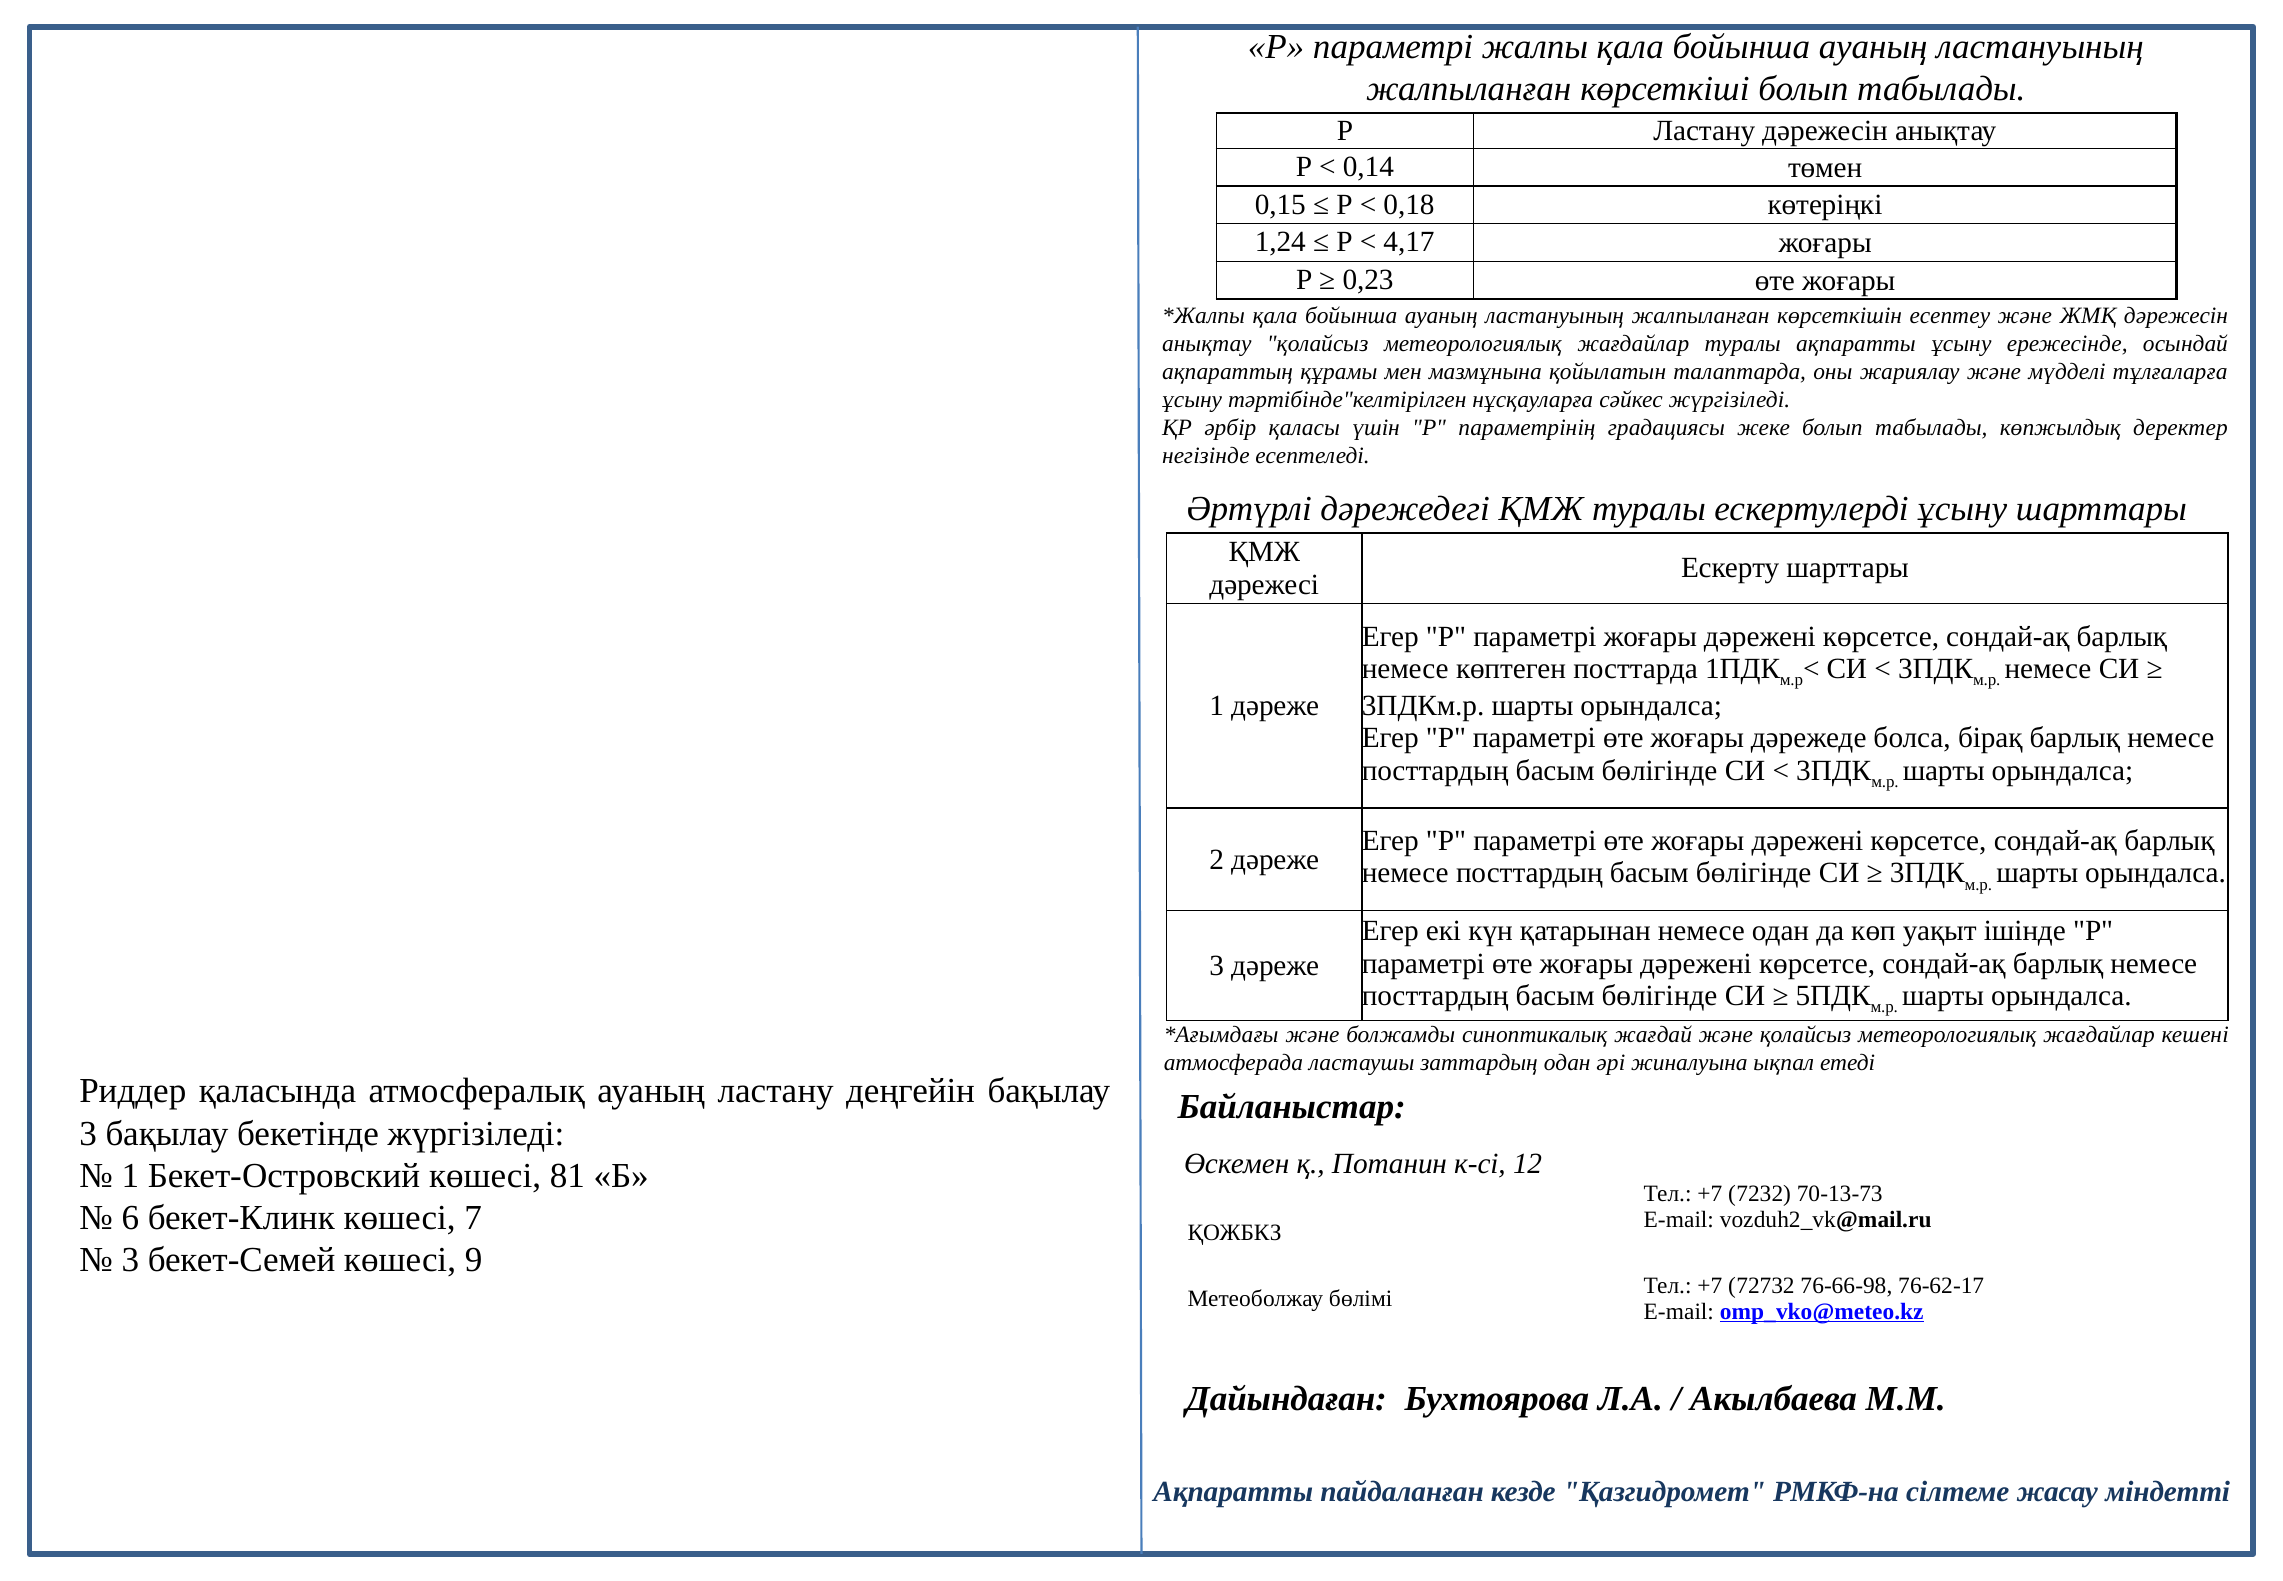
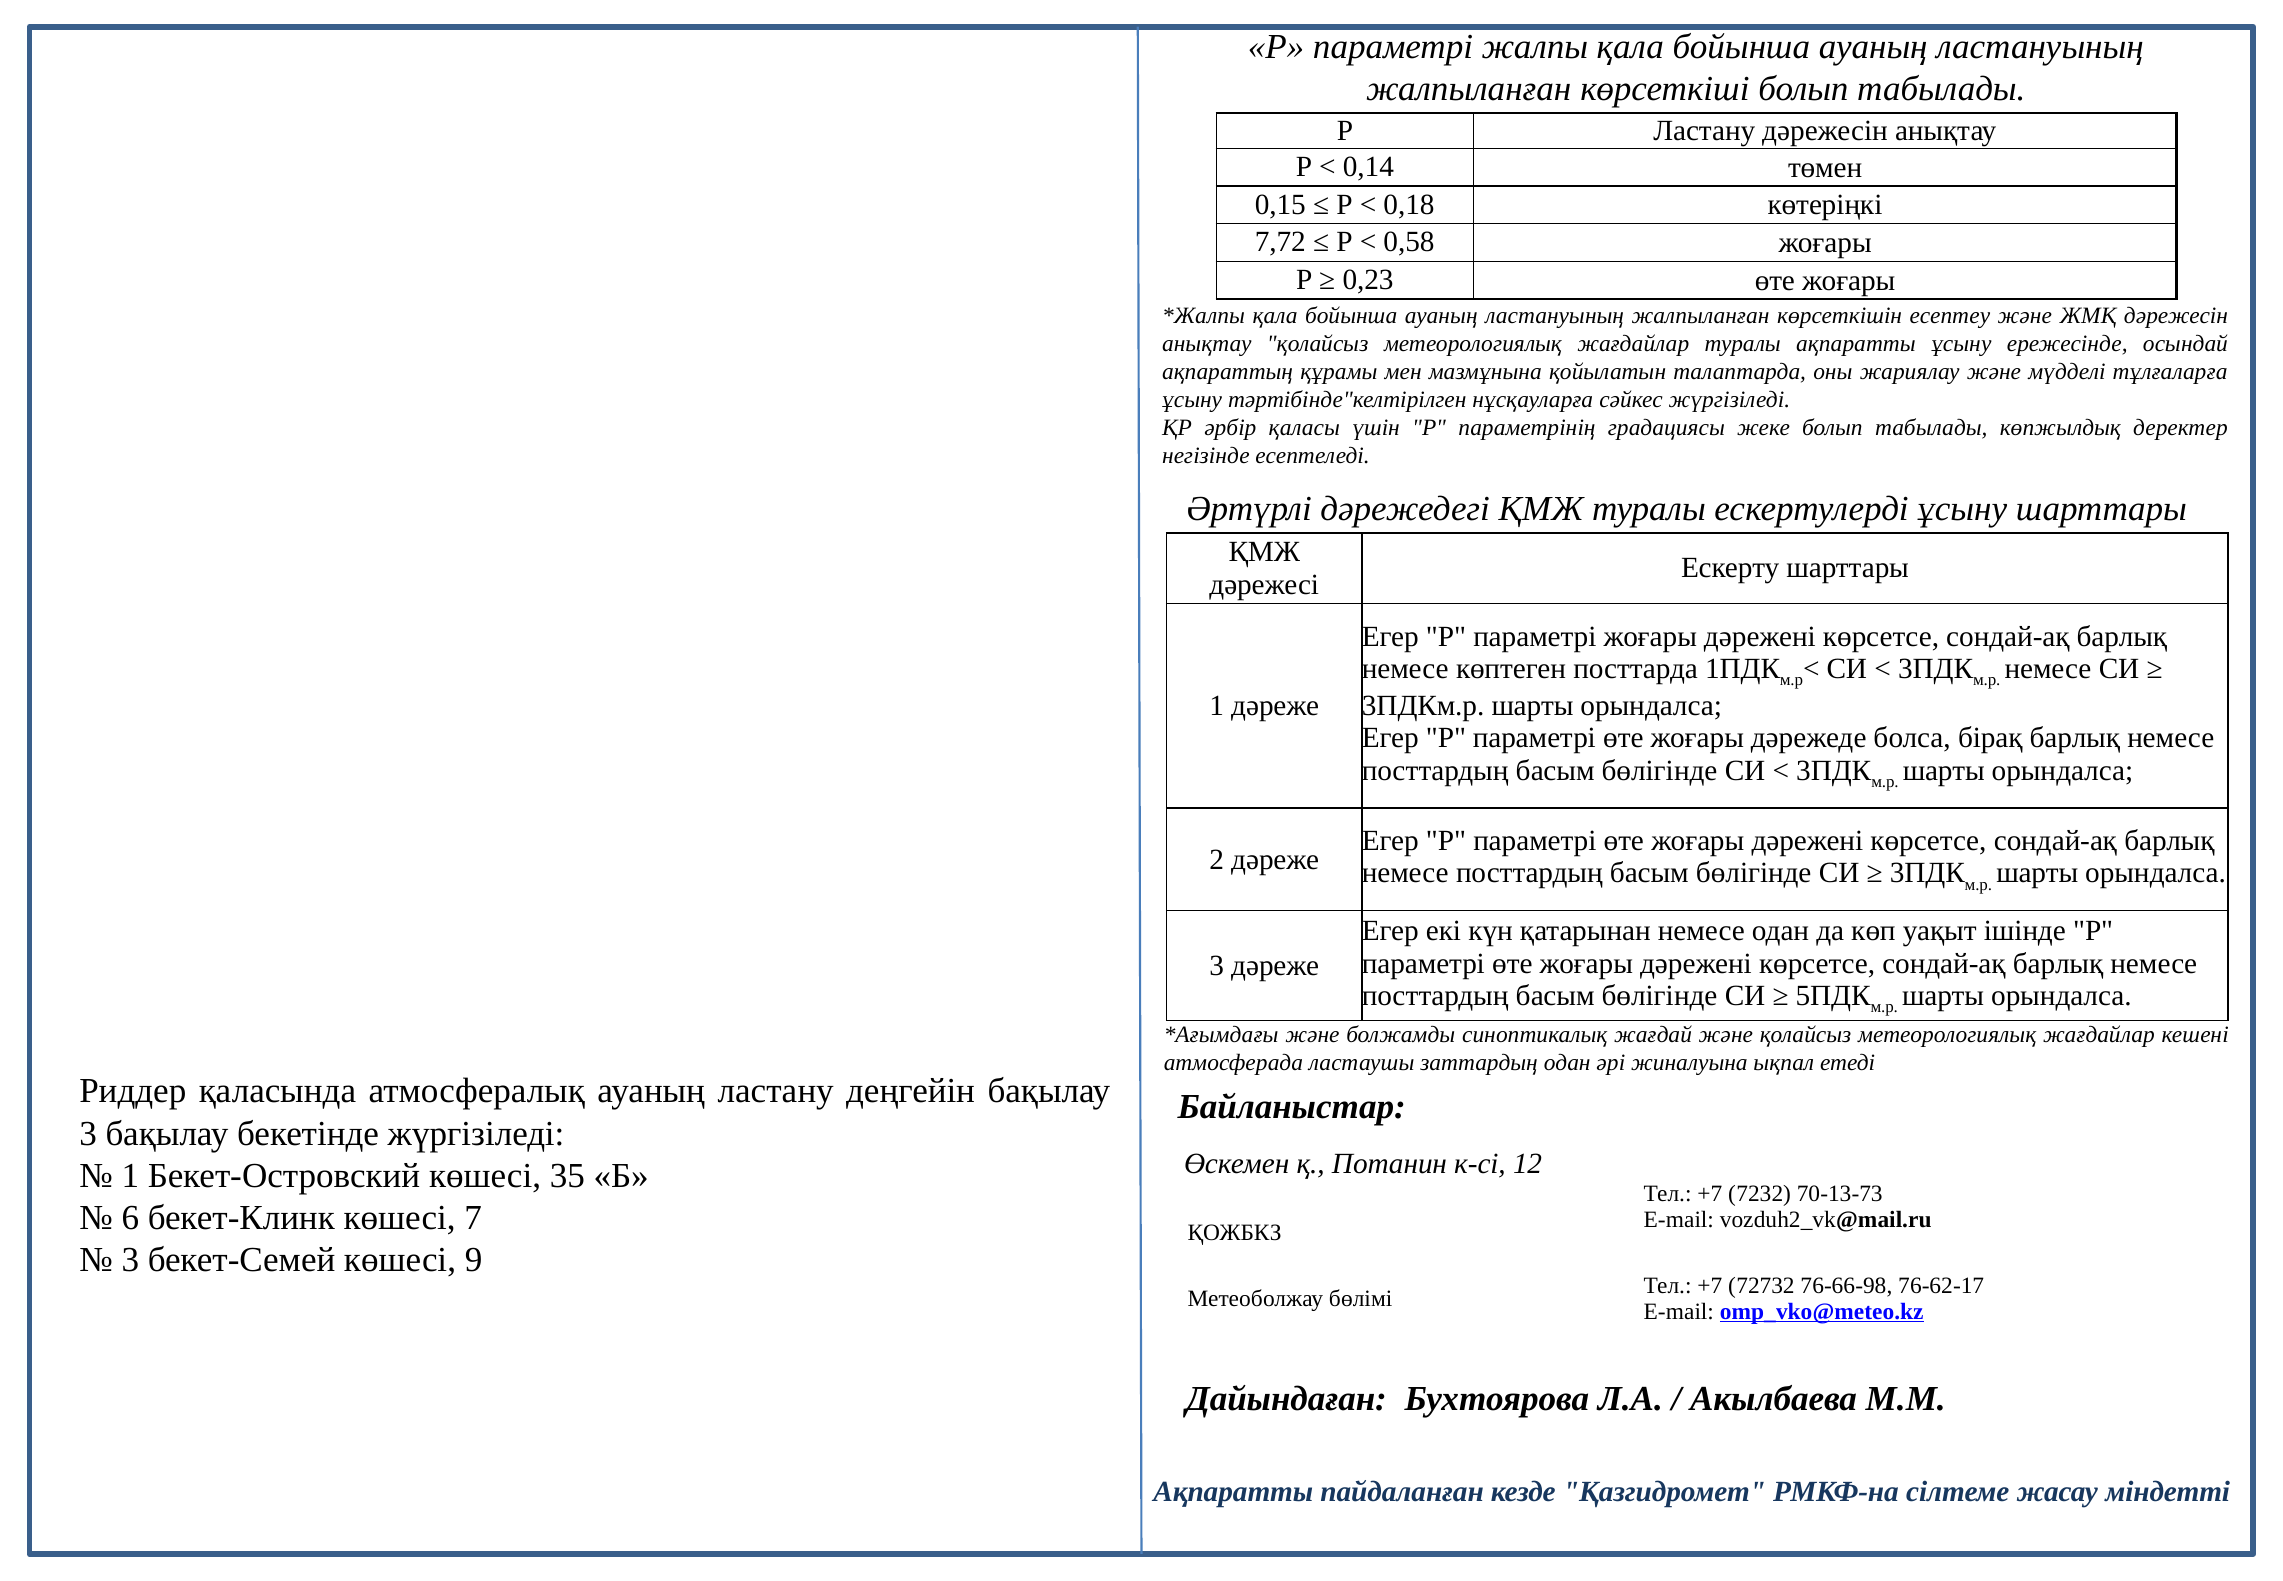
1,24: 1,24 -> 7,72 (1280, 242)
4,17: 4,17 -> 0,58 (1409, 242)
81: 81 -> 35 (567, 1175)
